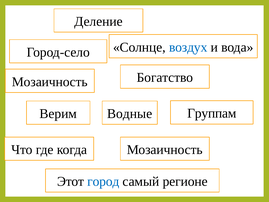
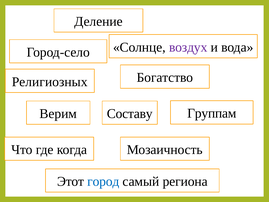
воздух colour: blue -> purple (188, 47)
Мозаичность: Мозаичность -> Религиозных (50, 82)
Водные: Водные -> Составу (130, 113)
регионе: регионе -> региона (185, 181)
